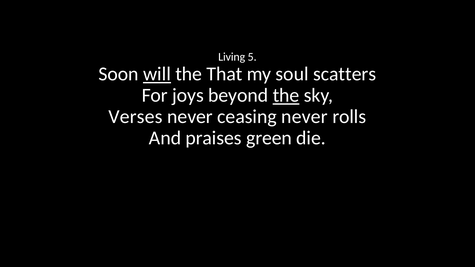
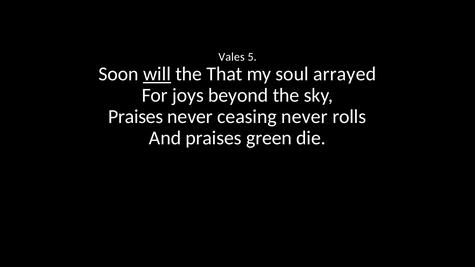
Living: Living -> Vales (232, 57)
scatters: scatters -> arrayed (345, 74)
the underline: present -> none (286, 96)
Verses: Verses -> Praises (136, 117)
